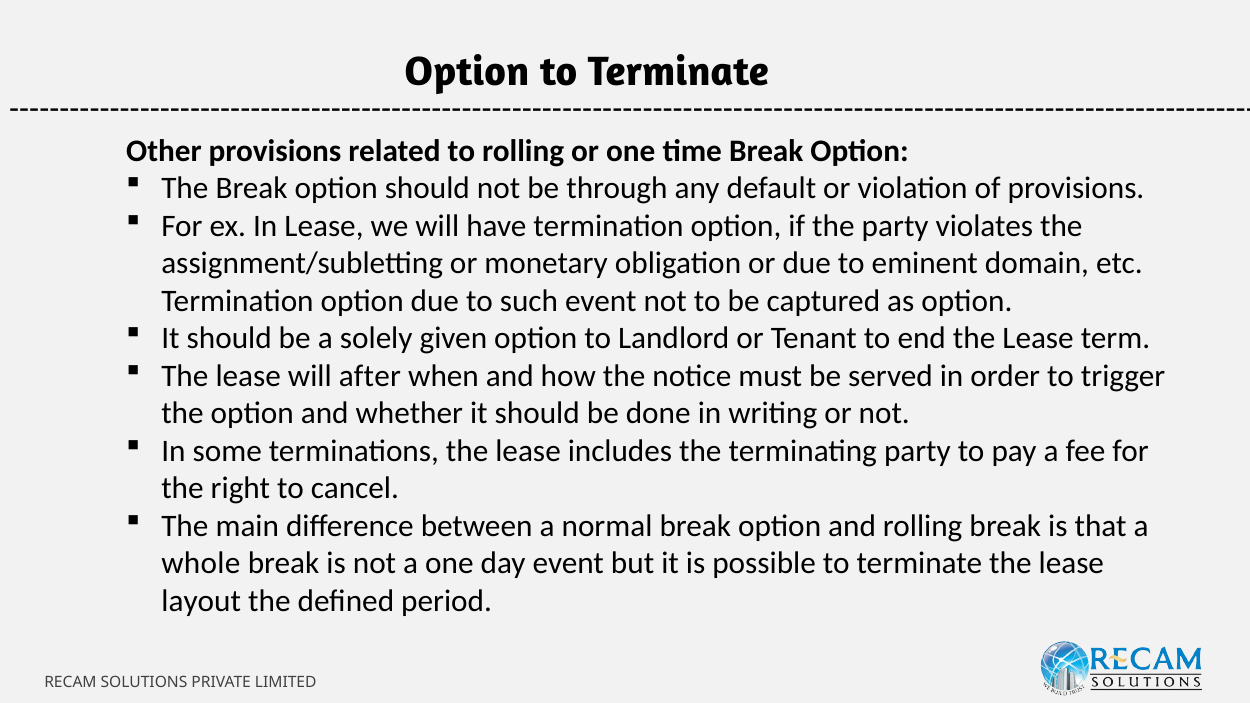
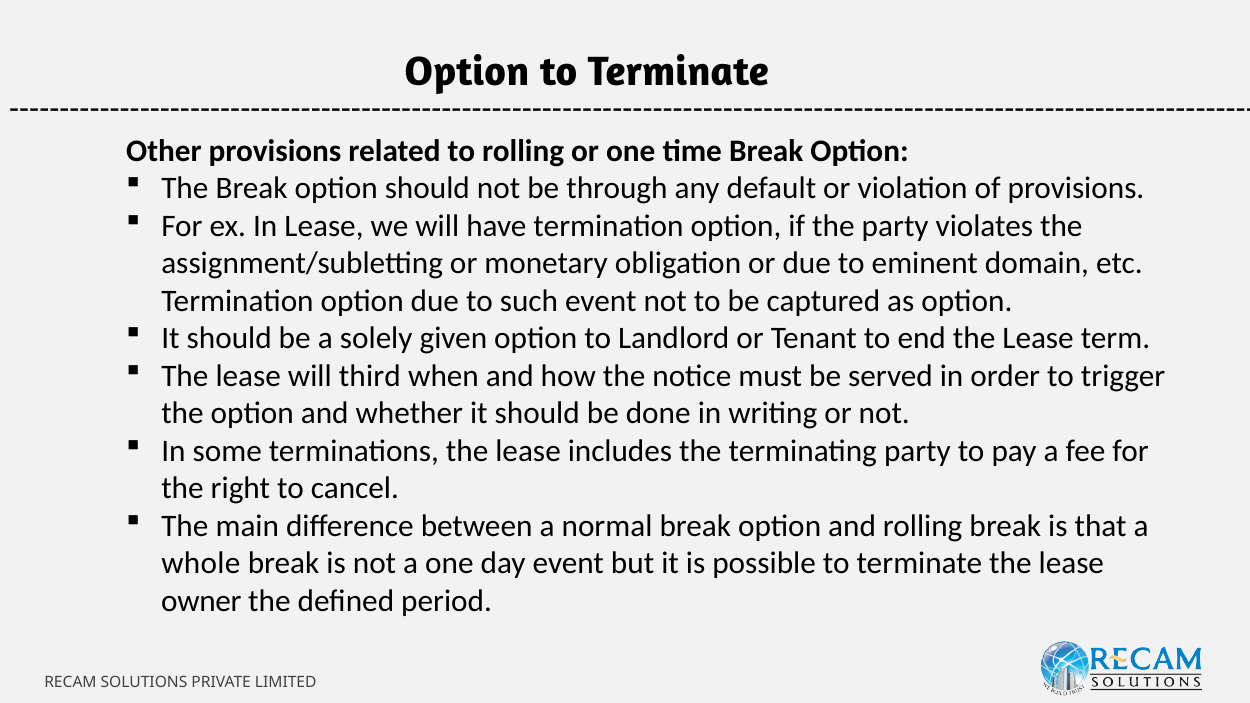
after: after -> third (370, 376)
layout: layout -> owner (201, 601)
